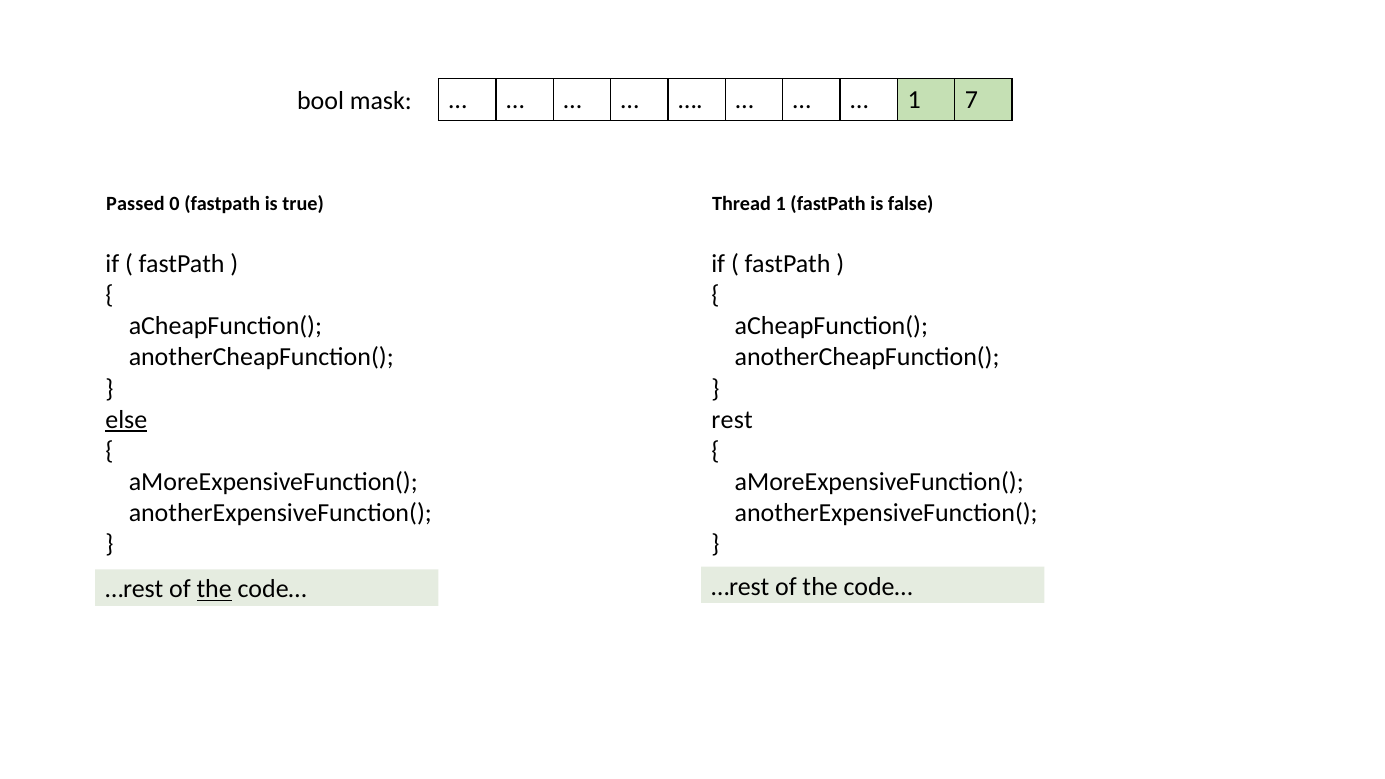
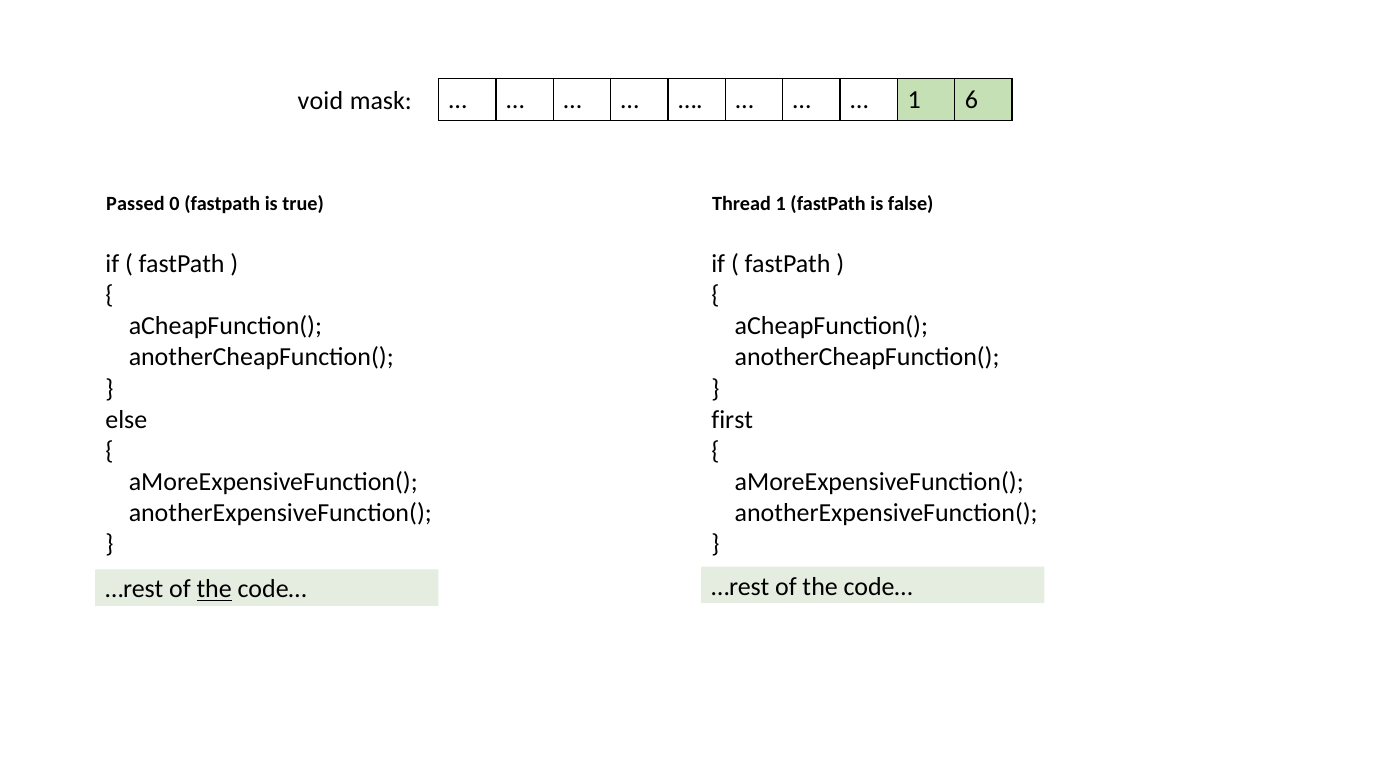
bool: bool -> void (320, 101)
7: 7 -> 6 (972, 100)
else underline: present -> none (126, 420)
rest: rest -> first (732, 420)
